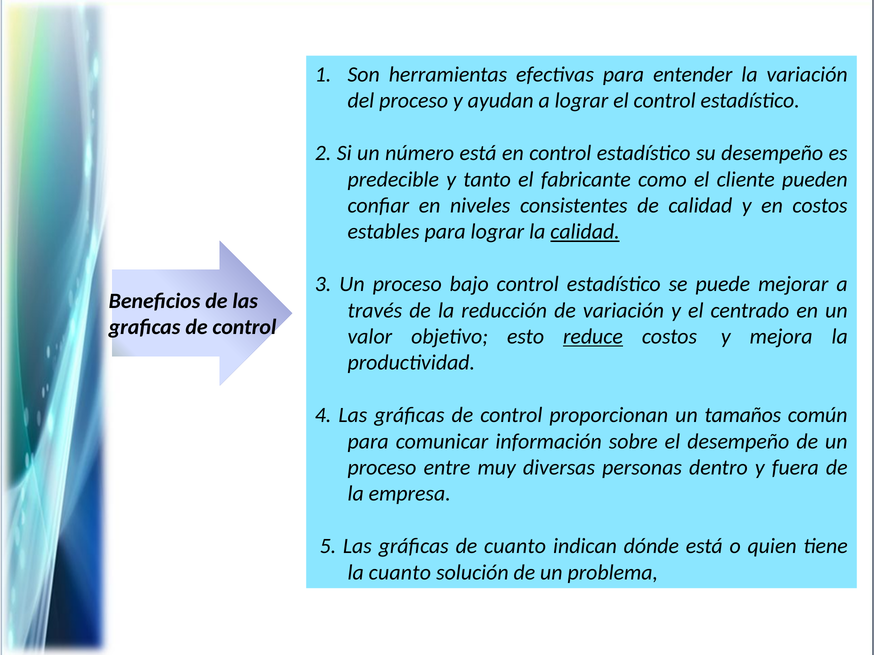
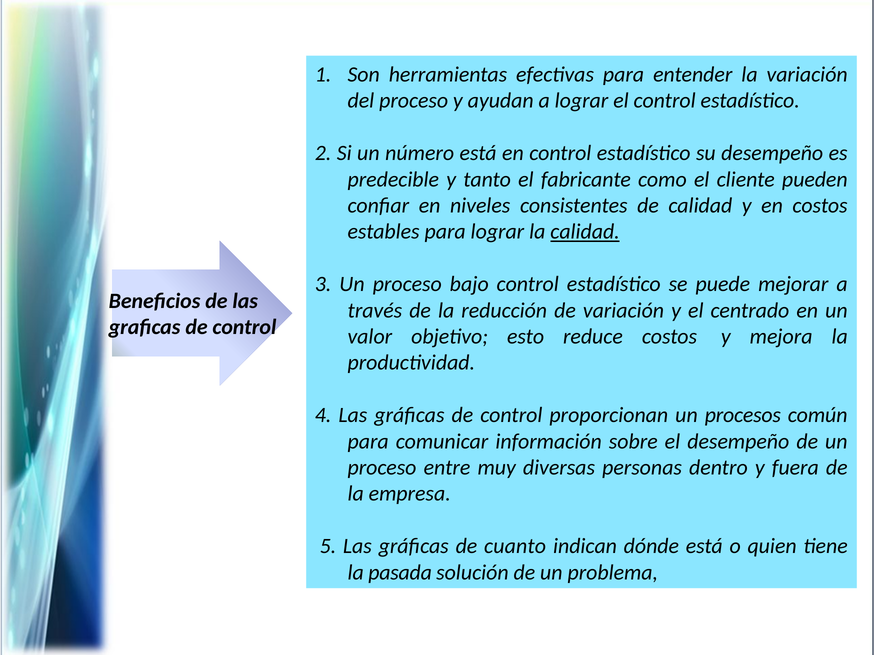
reduce underline: present -> none (593, 337)
tamaños: tamaños -> procesos (743, 415)
la cuanto: cuanto -> pasada (400, 573)
